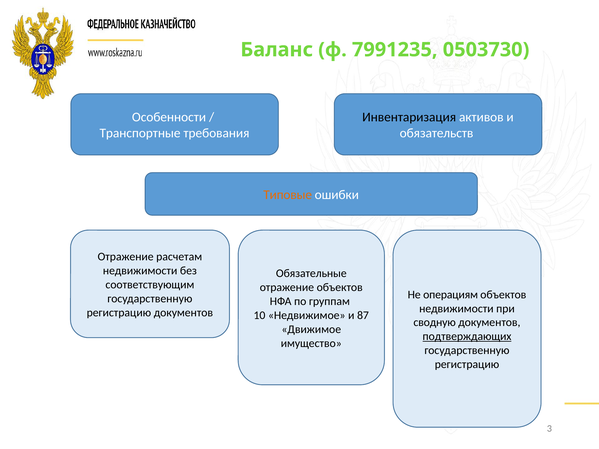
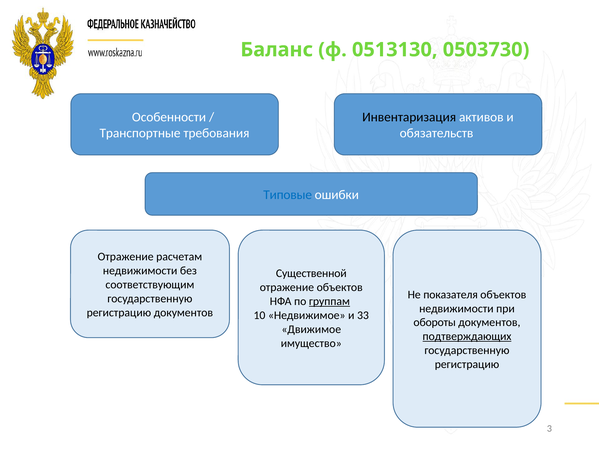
7991235: 7991235 -> 0513130 (395, 50)
Типовые colour: orange -> blue (288, 195)
Обязательные: Обязательные -> Существенной (311, 273)
операциям: операциям -> показателя (451, 295)
группам underline: none -> present (329, 301)
87: 87 -> 33 (363, 315)
сводную: сводную -> обороты (435, 323)
